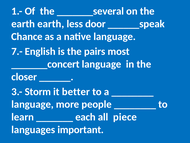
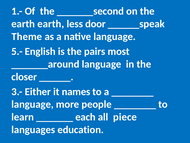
_______several: _______several -> _______second (90, 11)
Chance: Chance -> Theme (27, 36)
7.-: 7.- -> 5.- (17, 51)
_______concert: _______concert -> _______around (45, 64)
Storm: Storm -> Either (38, 91)
better: better -> names (76, 91)
important: important -> education (81, 129)
